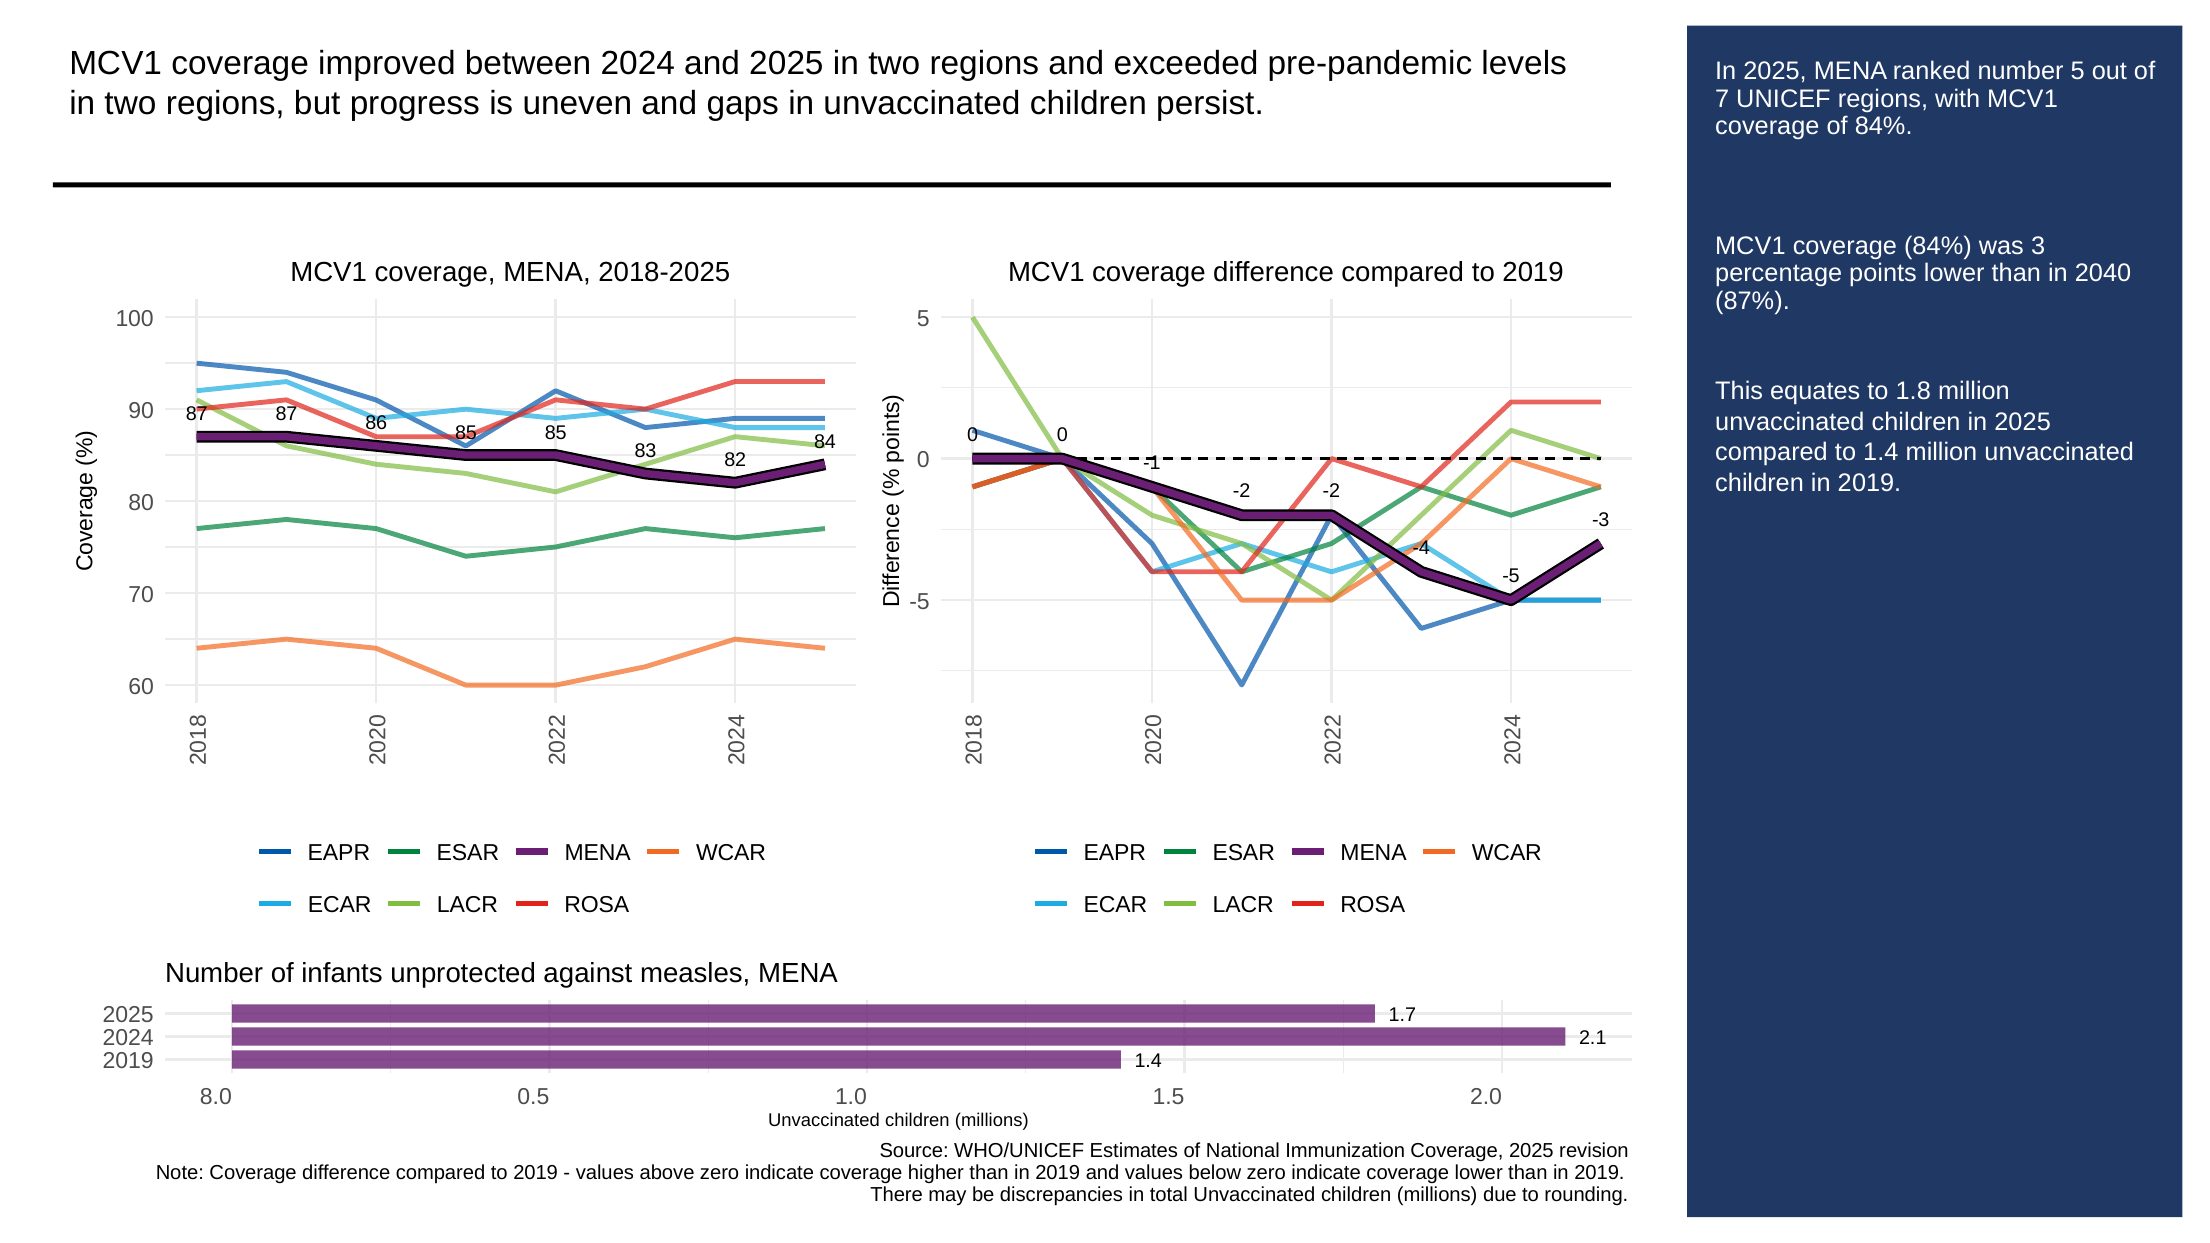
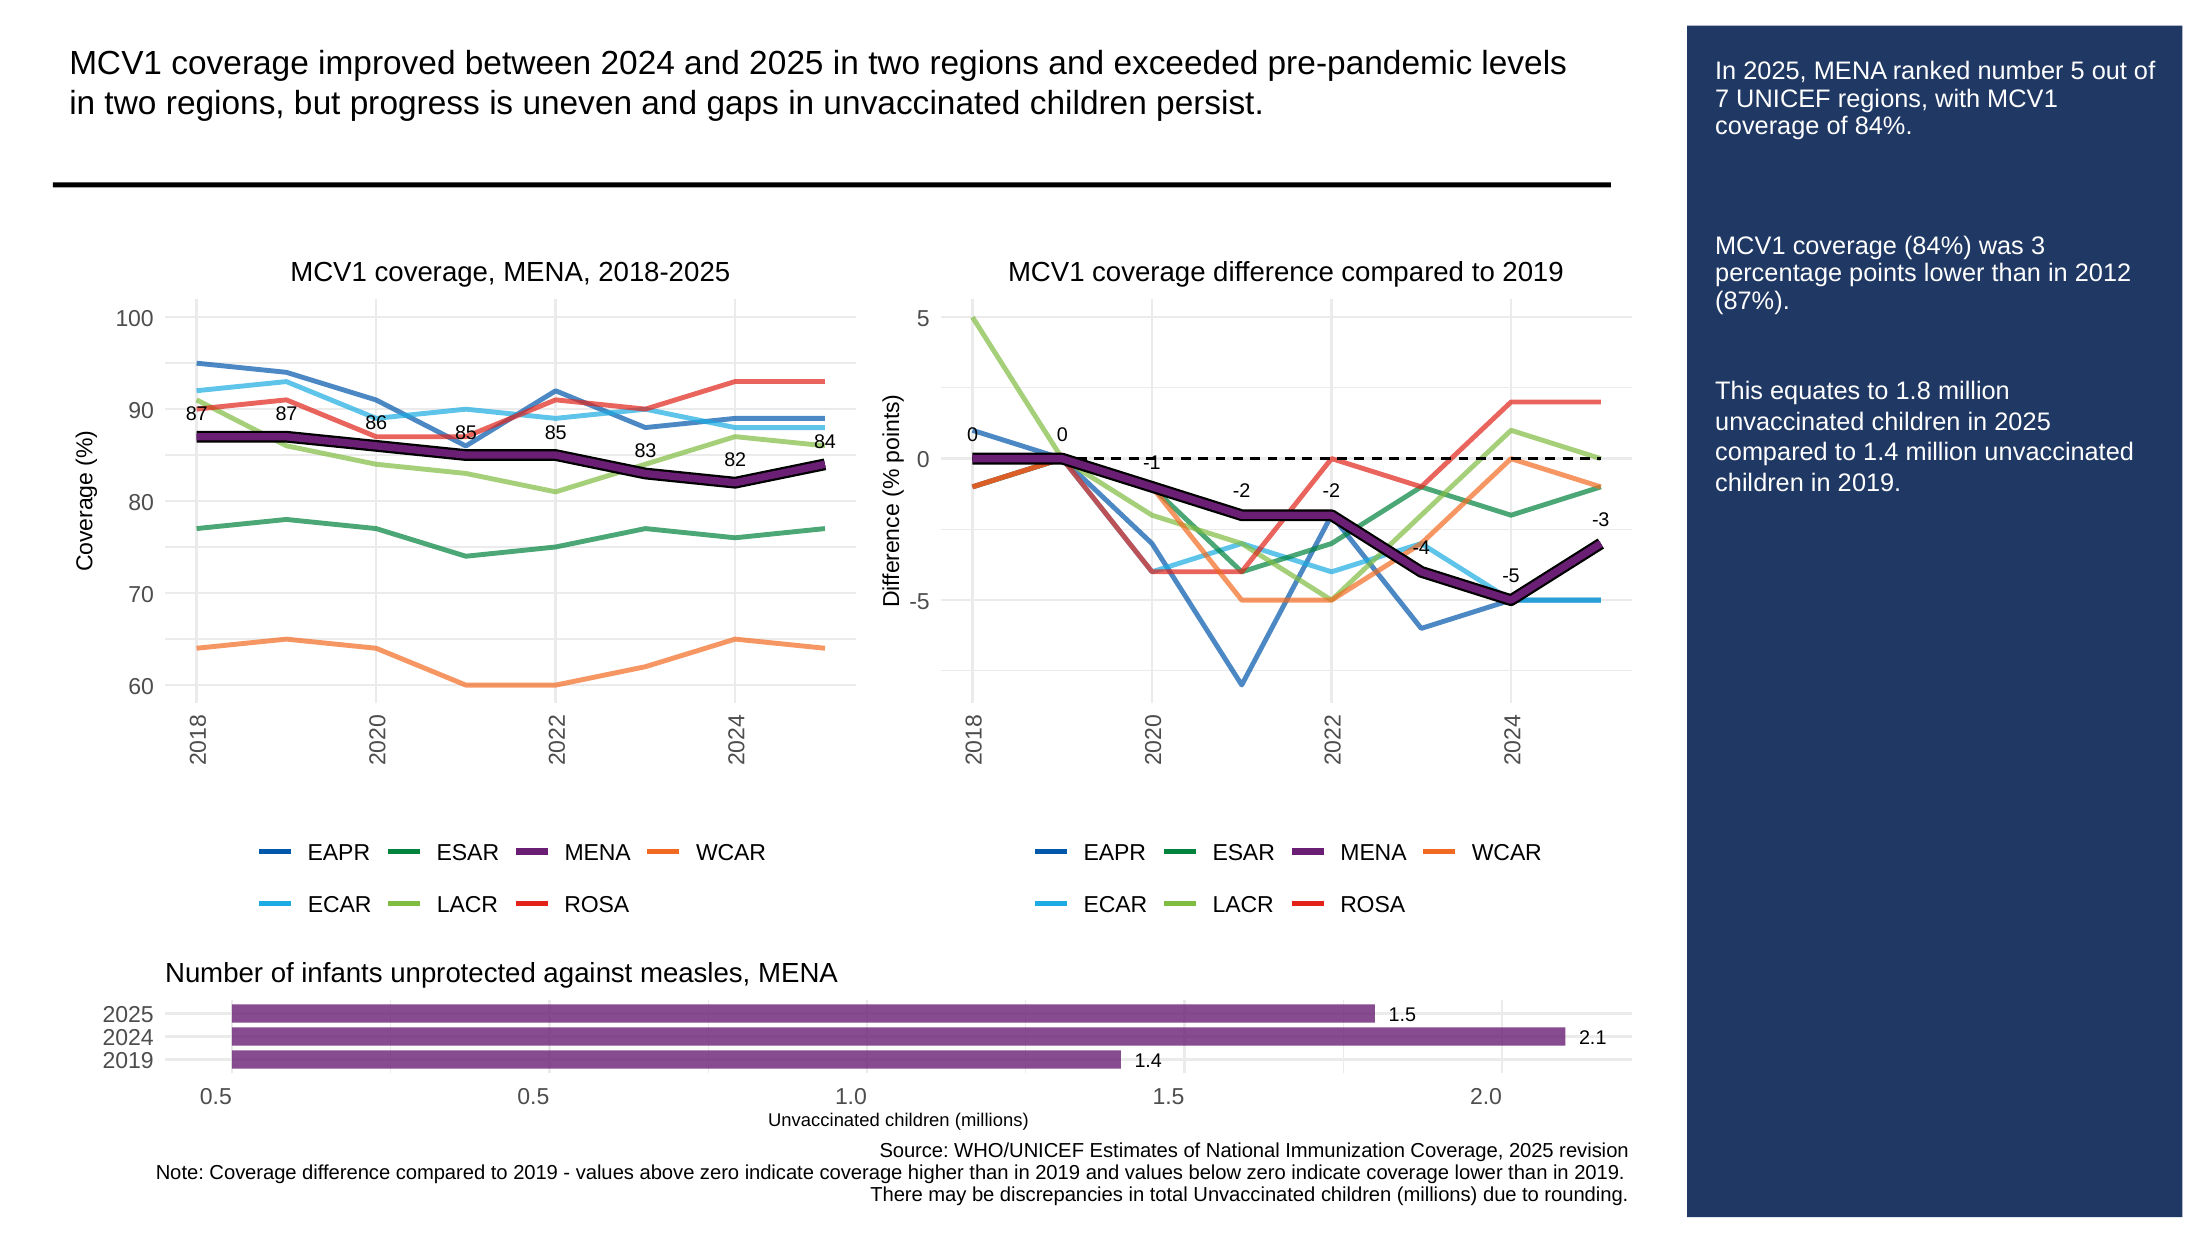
2040: 2040 -> 2012 (2103, 273)
1.7: 1.7 -> 1.5 (1402, 1015)
8.0: 8.0 -> 0.5 (216, 1097)
